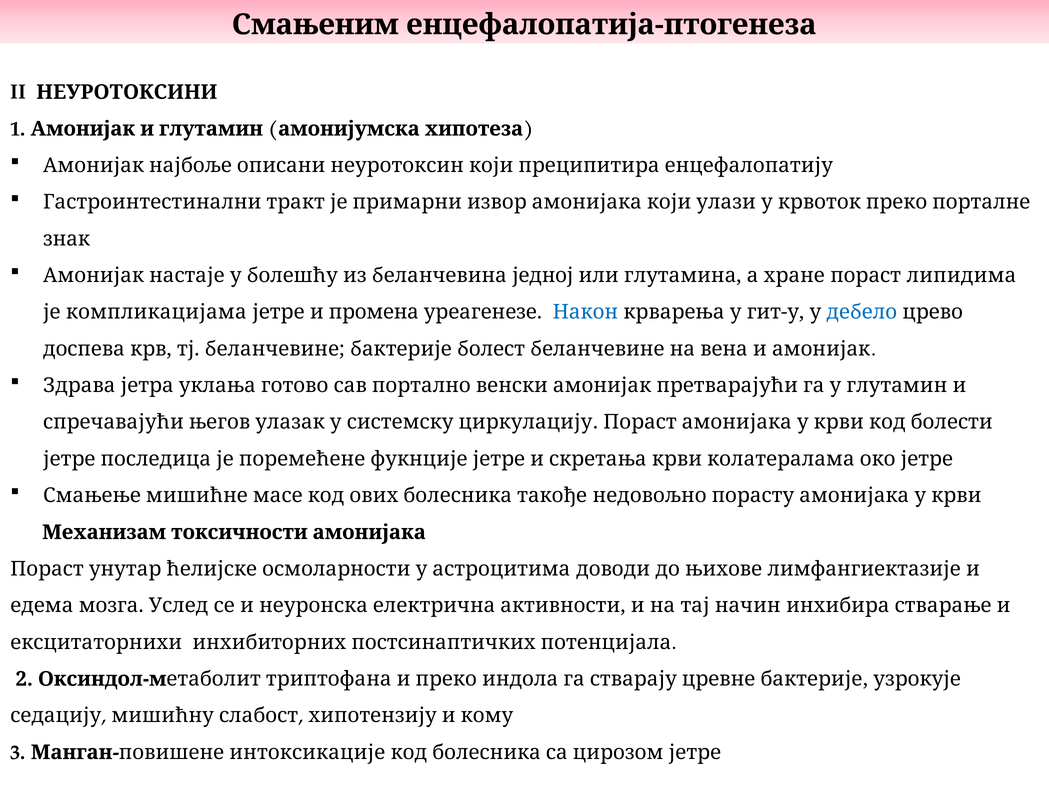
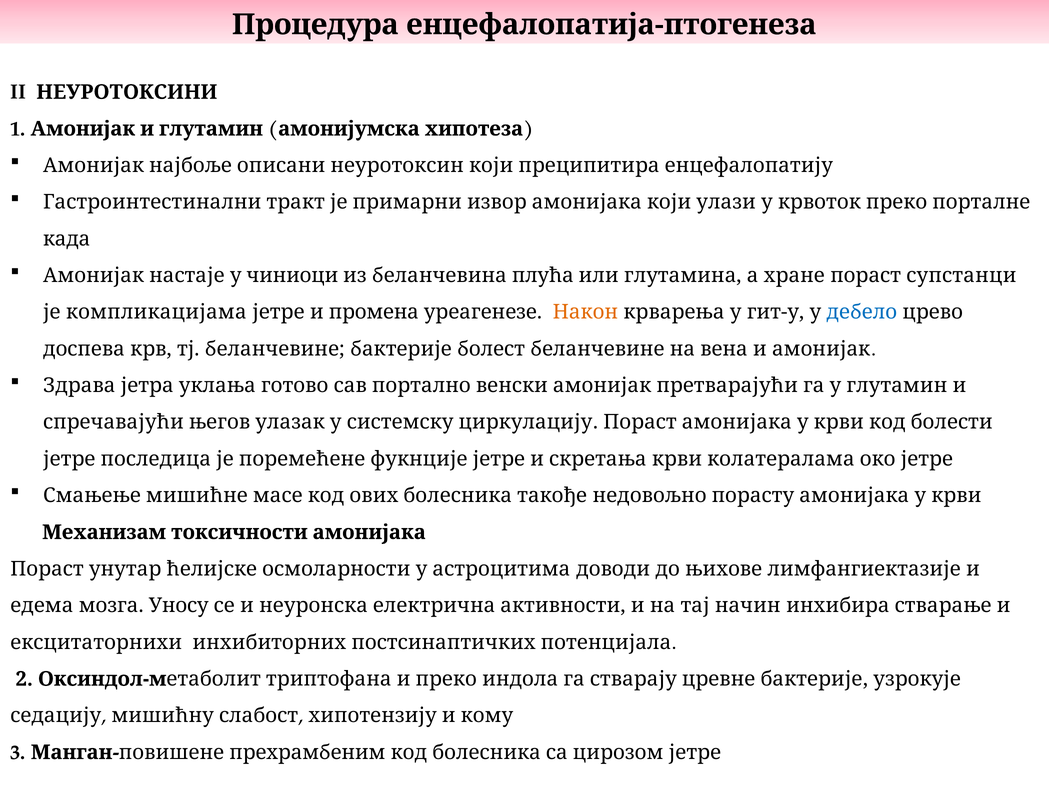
Смањеним: Смањеним -> Процедура (315, 25)
знак: знак -> када (67, 239)
болешћу: болешћу -> чиниоци (292, 276)
једној: једној -> плућа (543, 276)
липидима: липидима -> супстанци (961, 276)
Након colour: blue -> orange (585, 313)
Услед: Услед -> Уносу (179, 606)
интоксикације: интоксикације -> прехрамбеним (307, 753)
